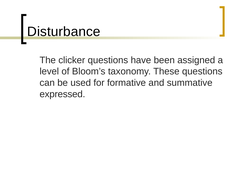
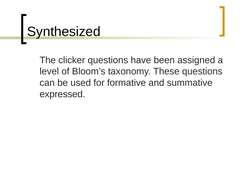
Disturbance: Disturbance -> Synthesized (64, 32)
